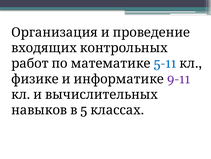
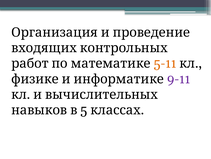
5-11 colour: blue -> orange (165, 63)
